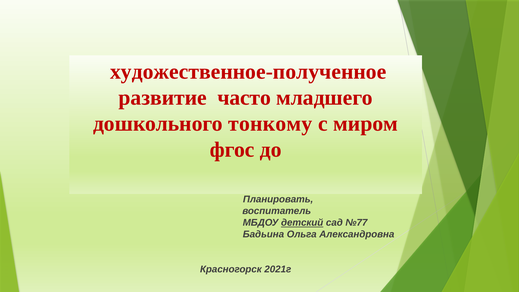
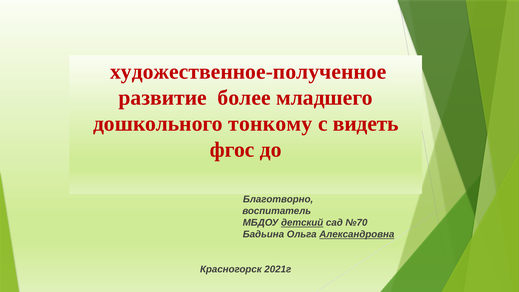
часто: часто -> более (244, 98)
миром: миром -> видеть (366, 124)
Планировать: Планировать -> Благотворно (278, 199)
№77: №77 -> №70 (356, 223)
Александровна underline: none -> present (357, 234)
